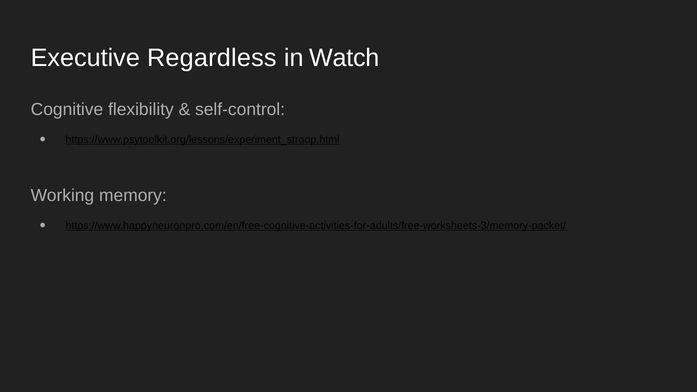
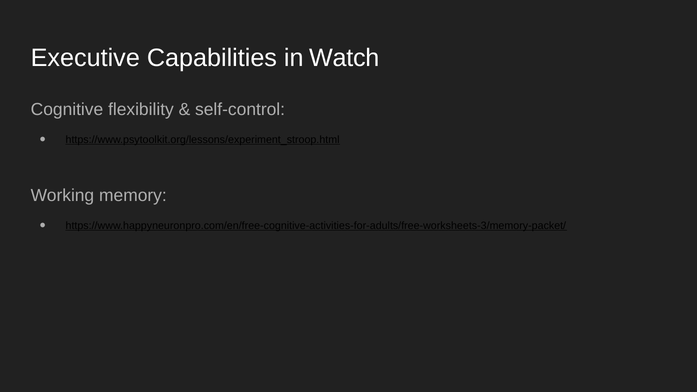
Regardless: Regardless -> Capabilities (212, 58)
